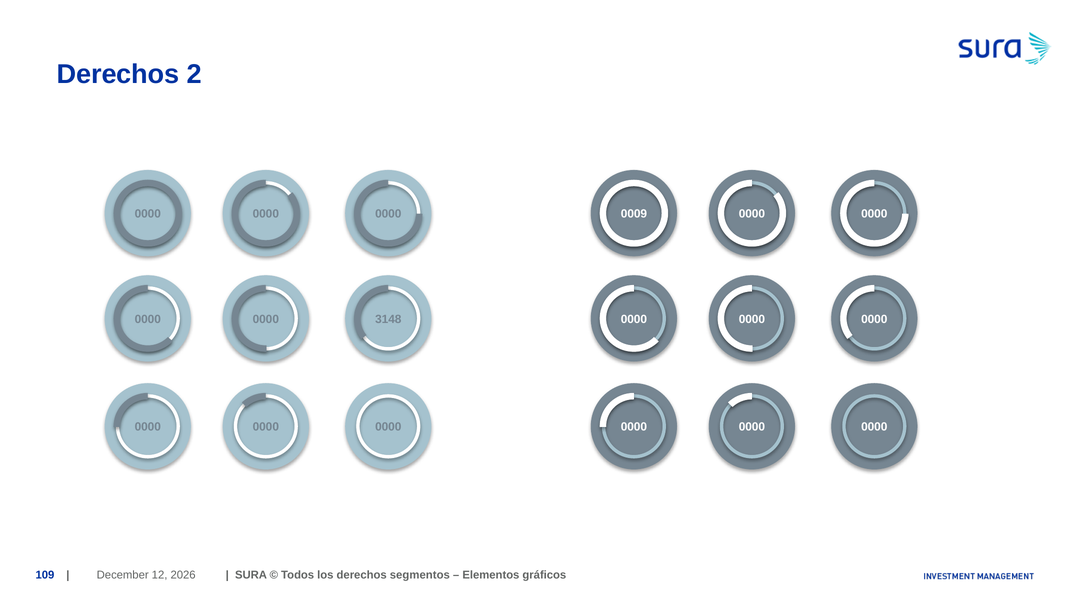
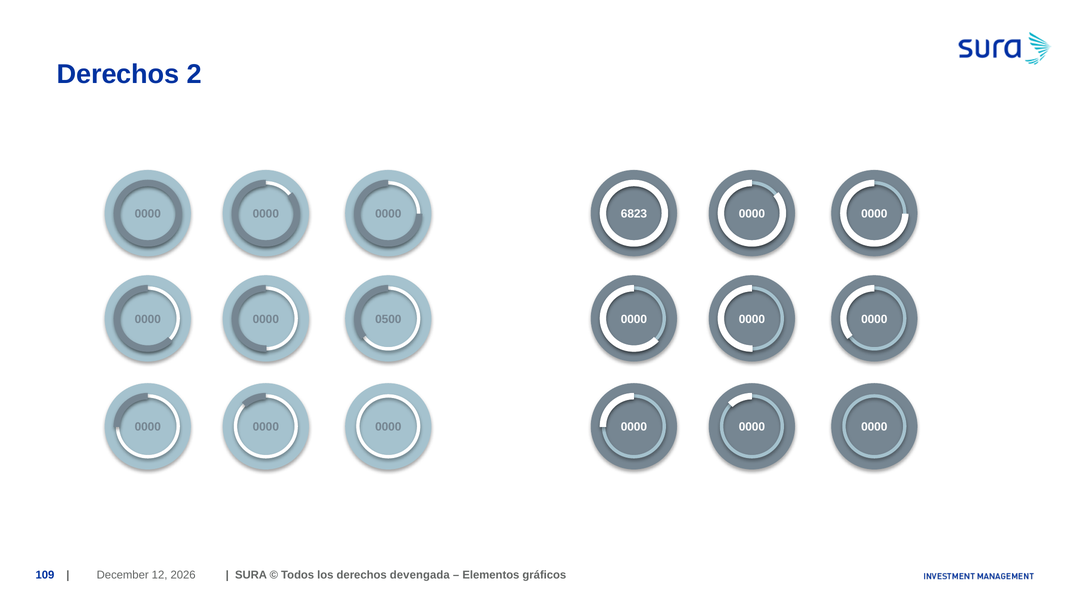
0009: 0009 -> 6823 (634, 214)
3148: 3148 -> 0500 (388, 319)
segmentos: segmentos -> devengada (420, 575)
